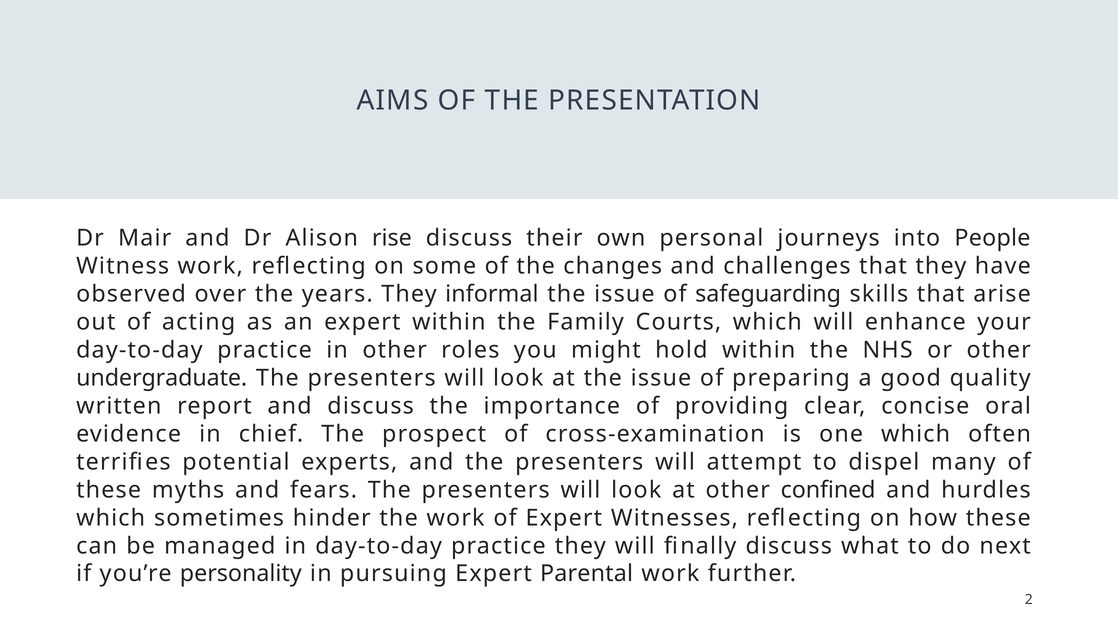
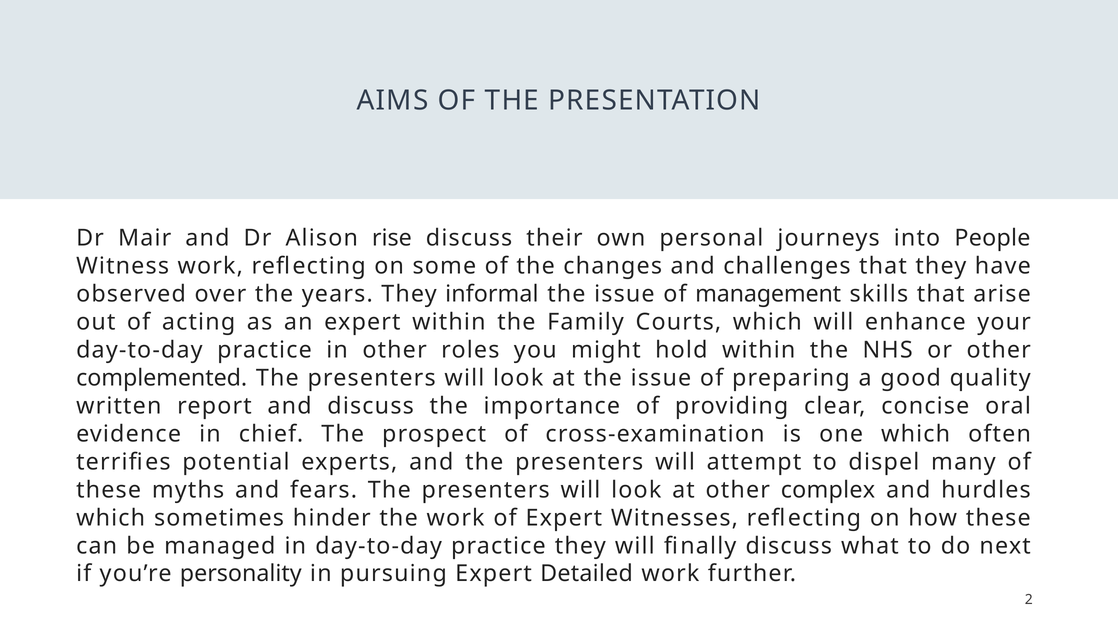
safeguarding: safeguarding -> management (768, 294)
undergraduate: undergraduate -> complemented (162, 378)
confined: confined -> complex (828, 490)
Parental: Parental -> Detailed (587, 574)
